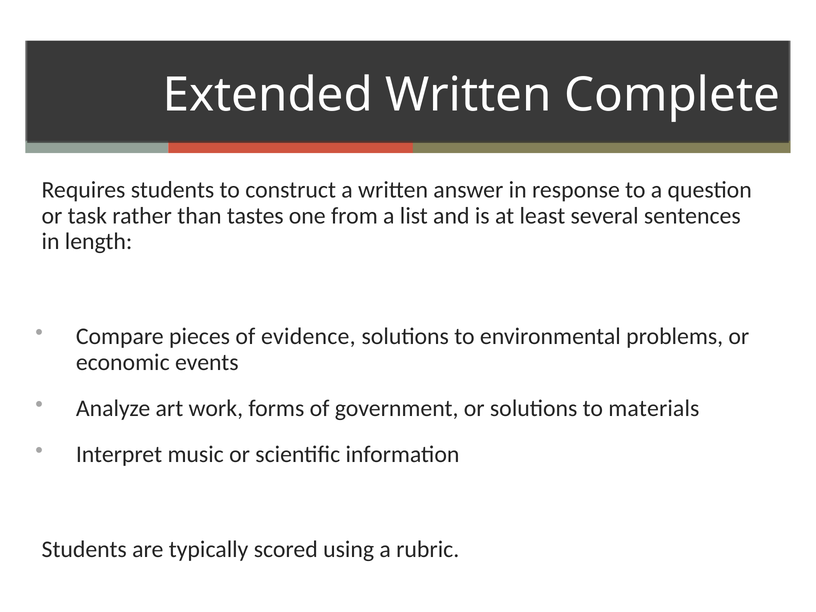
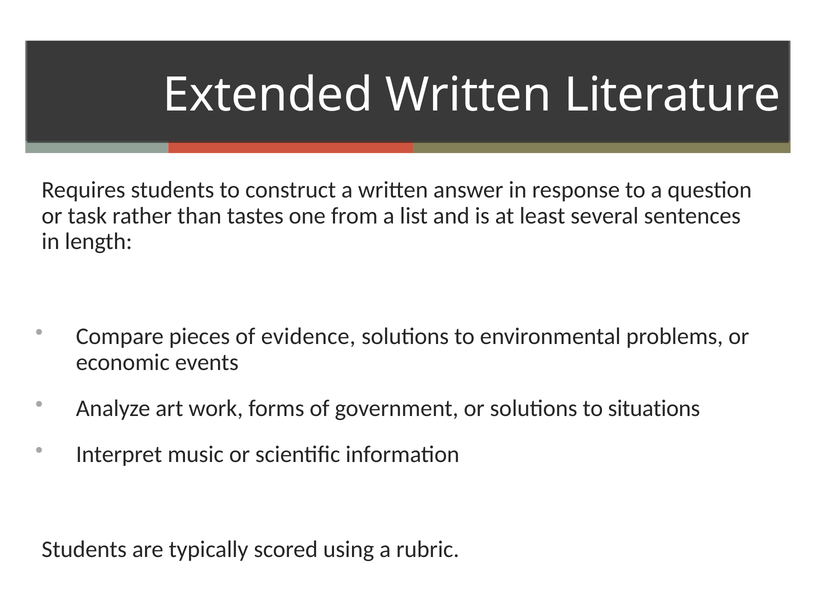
Complete: Complete -> Literature (672, 95)
materials: materials -> situations (654, 408)
